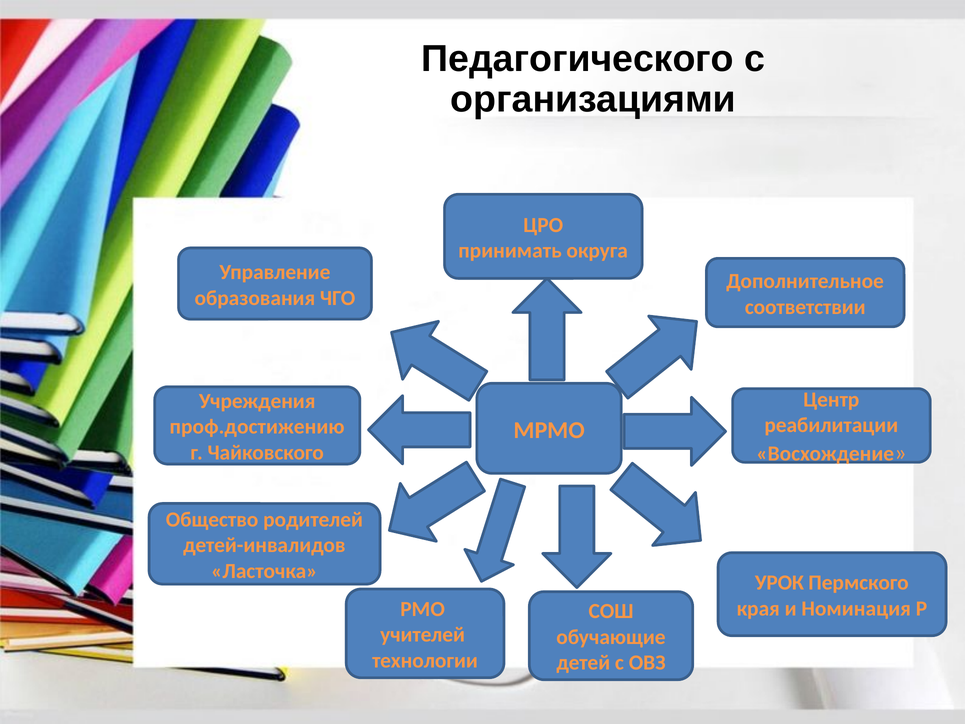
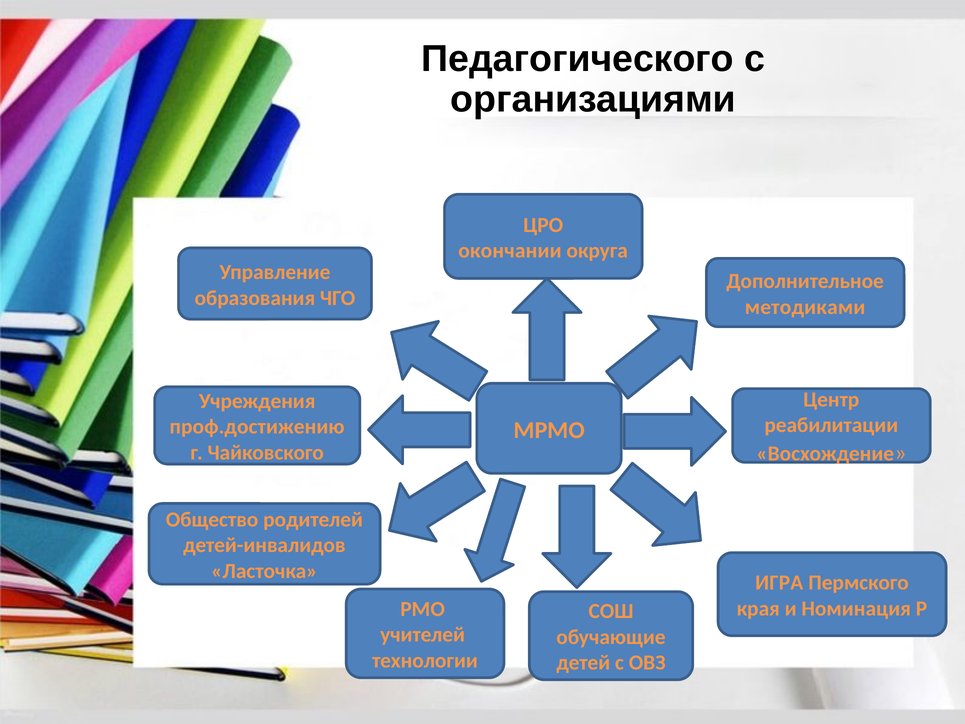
принимать: принимать -> окончании (510, 251)
соответствии: соответствии -> методиками (805, 307)
УРОК: УРОК -> ИГРА (779, 583)
